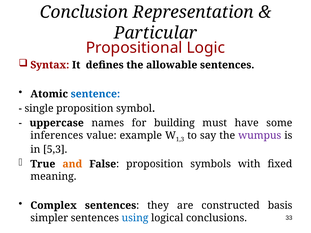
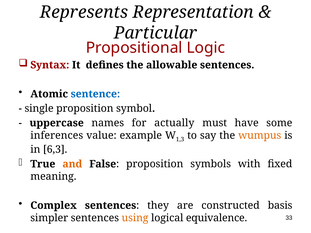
Conclusion: Conclusion -> Represents (84, 12)
building: building -> actually (174, 123)
wumpus colour: purple -> orange (260, 136)
5,3: 5,3 -> 6,3 (55, 150)
using colour: blue -> orange (135, 218)
conclusions: conclusions -> equivalence (217, 218)
